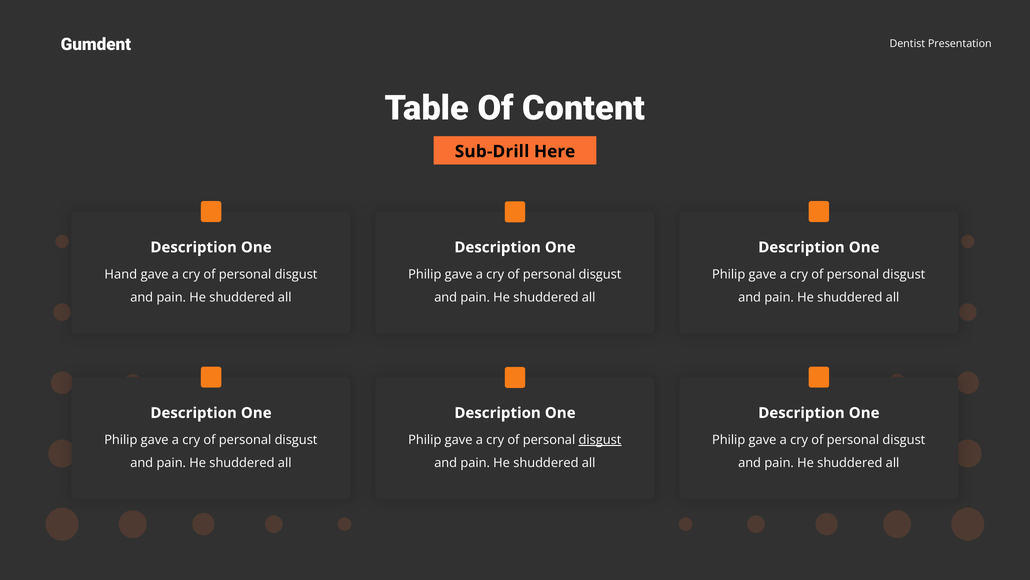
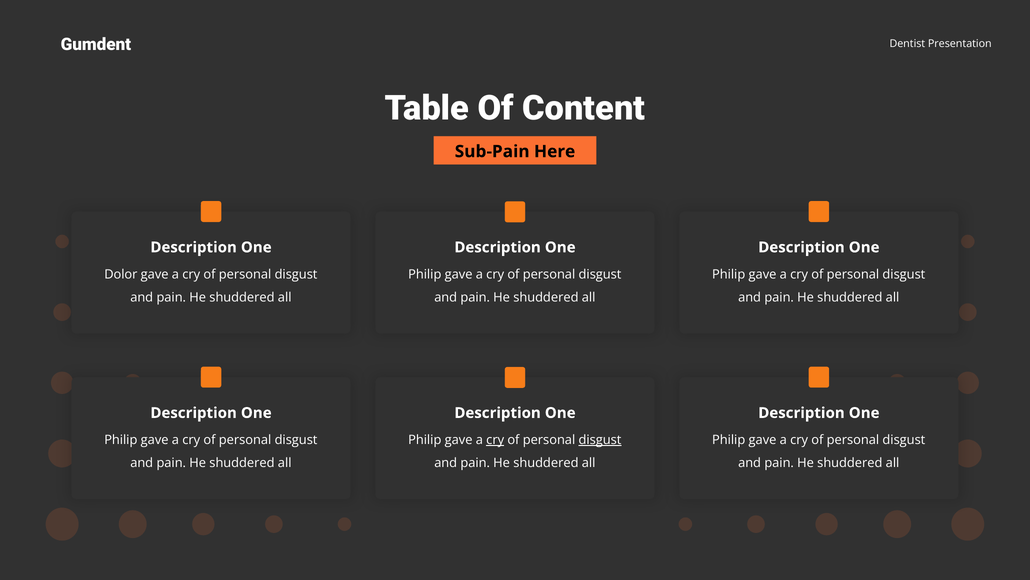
Sub-Drill: Sub-Drill -> Sub-Pain (492, 151)
Hand: Hand -> Dolor (121, 274)
cry underline: none -> present (495, 440)
